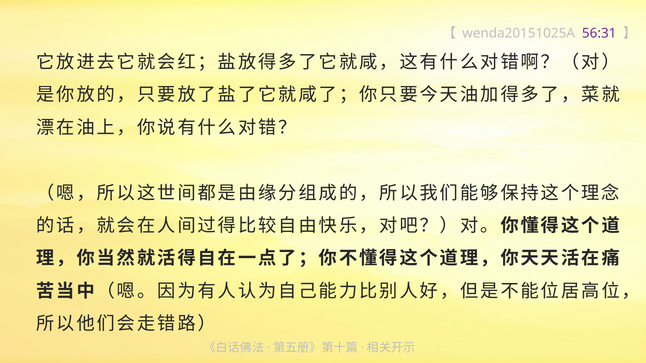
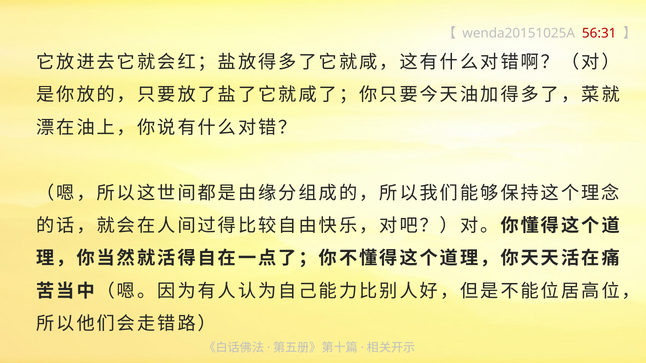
56:31 colour: purple -> red (599, 34)
